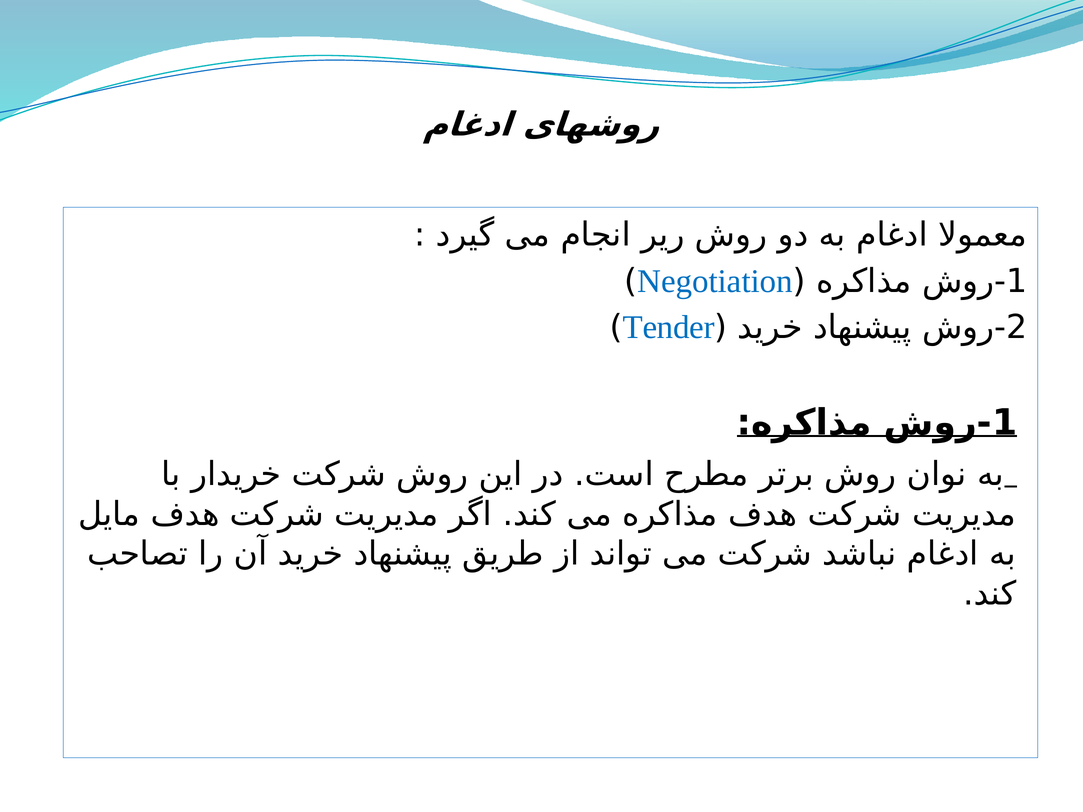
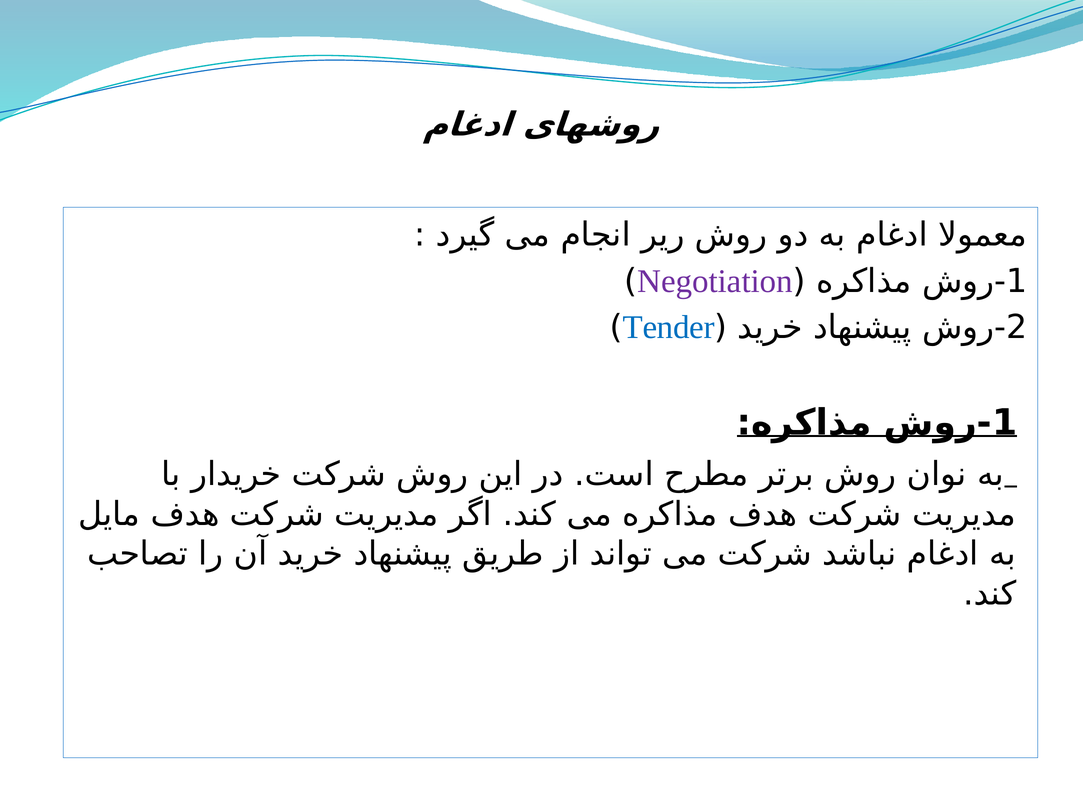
Negotiation colour: blue -> purple (715, 281)
